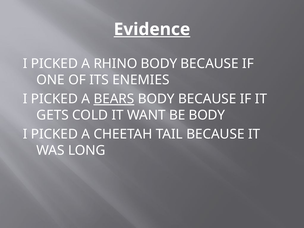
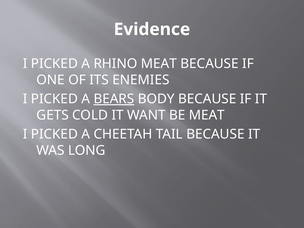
Evidence underline: present -> none (152, 29)
RHINO BODY: BODY -> MEAT (159, 64)
BE BODY: BODY -> MEAT (207, 115)
